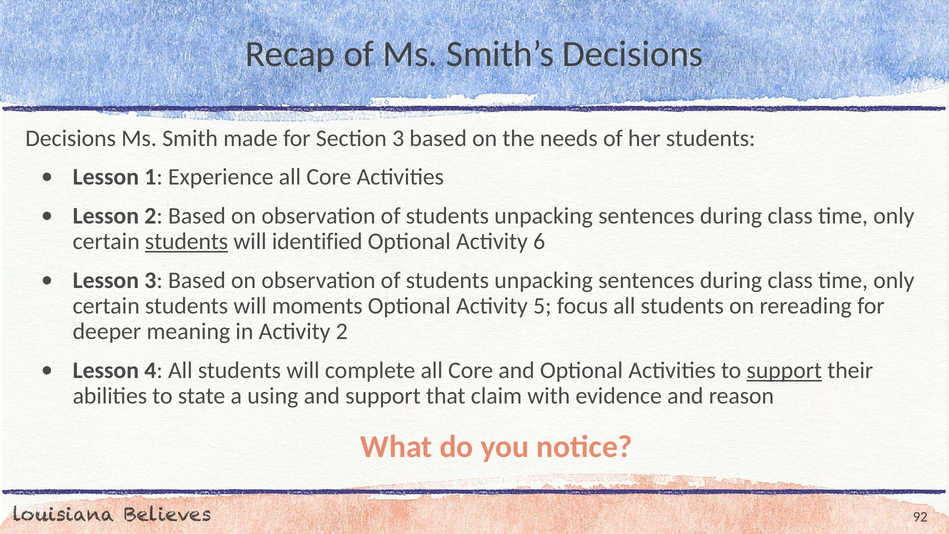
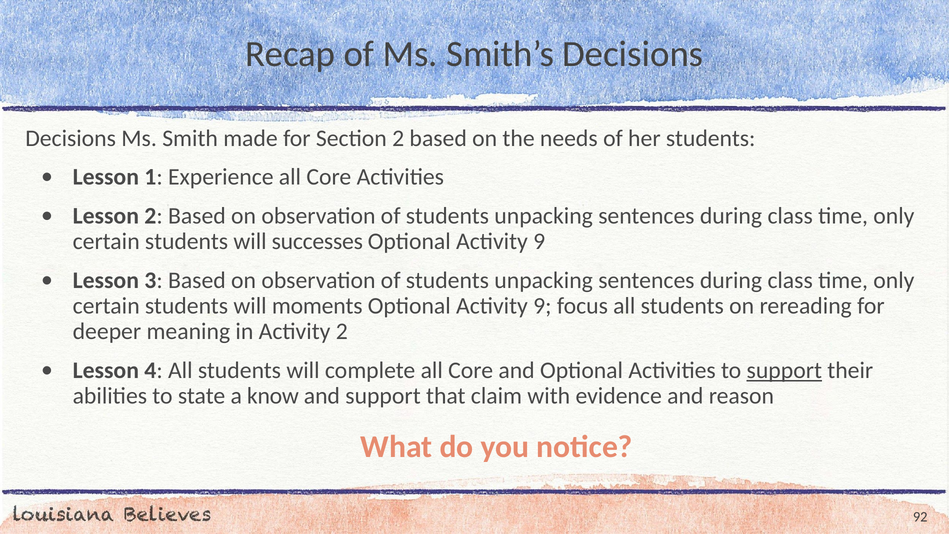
Section 3: 3 -> 2 (398, 138)
students underline: present -> none (187, 241)
identified: identified -> successes (317, 241)
6: 6 -> 9 (539, 241)
5: 5 -> 9 (542, 306)
using: using -> know (273, 396)
